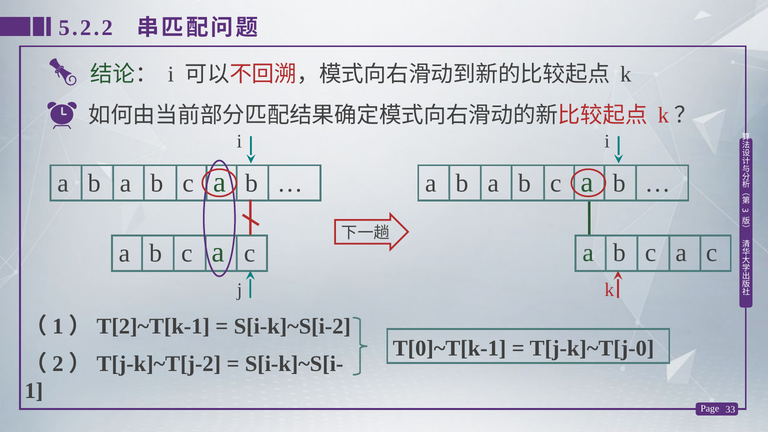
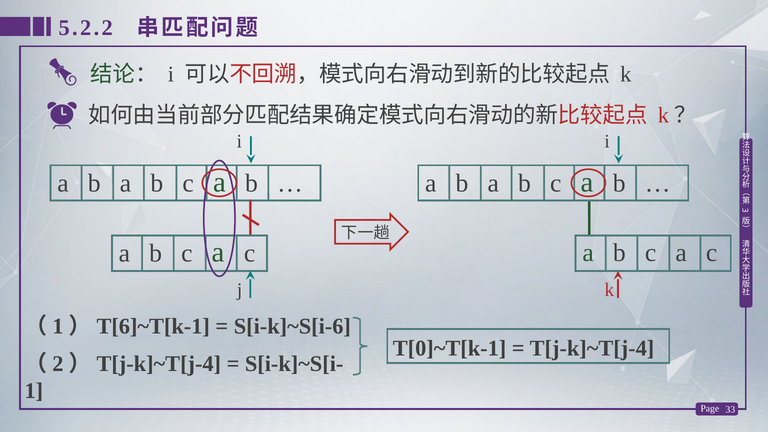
T[2]~T[k-1: T[2]~T[k-1 -> T[6]~T[k-1 (153, 326)
S[i-k]~S[i-2: S[i-k]~S[i-2 -> S[i-k]~S[i-6 (292, 326)
T[j-k]~T[j-0: T[j-k]~T[j-0 -> T[j-k]~T[j-4 (592, 348)
T[j-k]~T[j-2: T[j-k]~T[j-2 -> T[j-k]~T[j-4 (159, 364)
